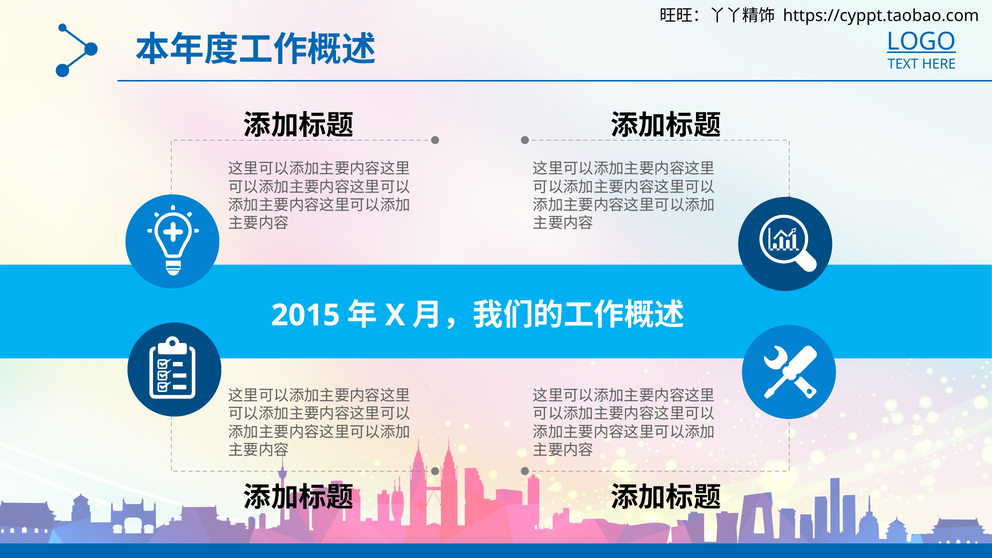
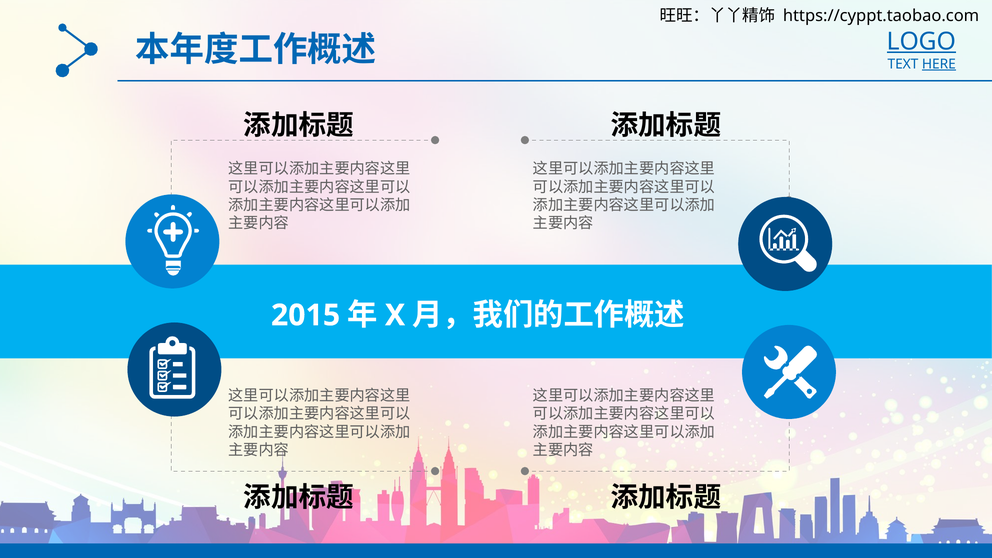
HERE underline: none -> present (939, 64)
